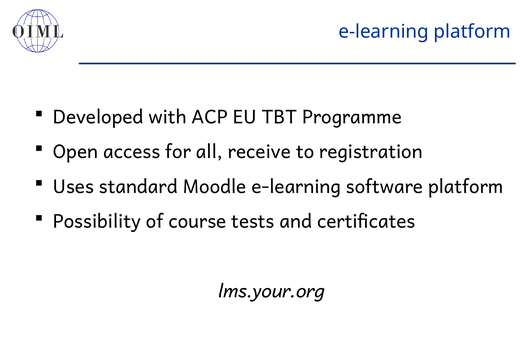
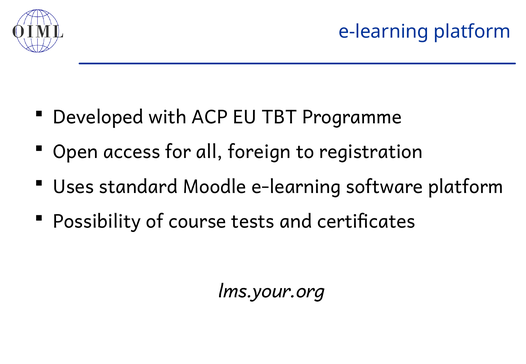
receive: receive -> foreign (259, 152)
